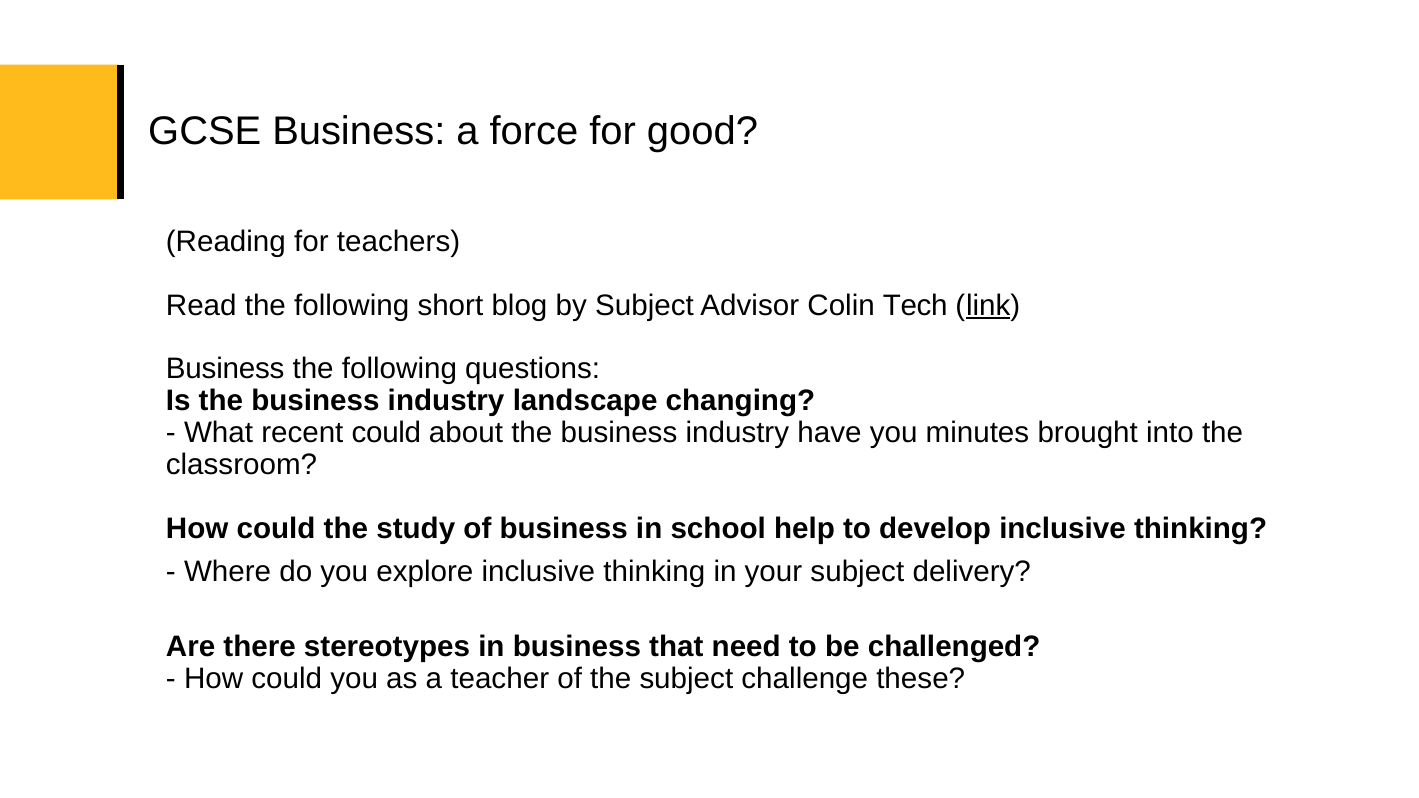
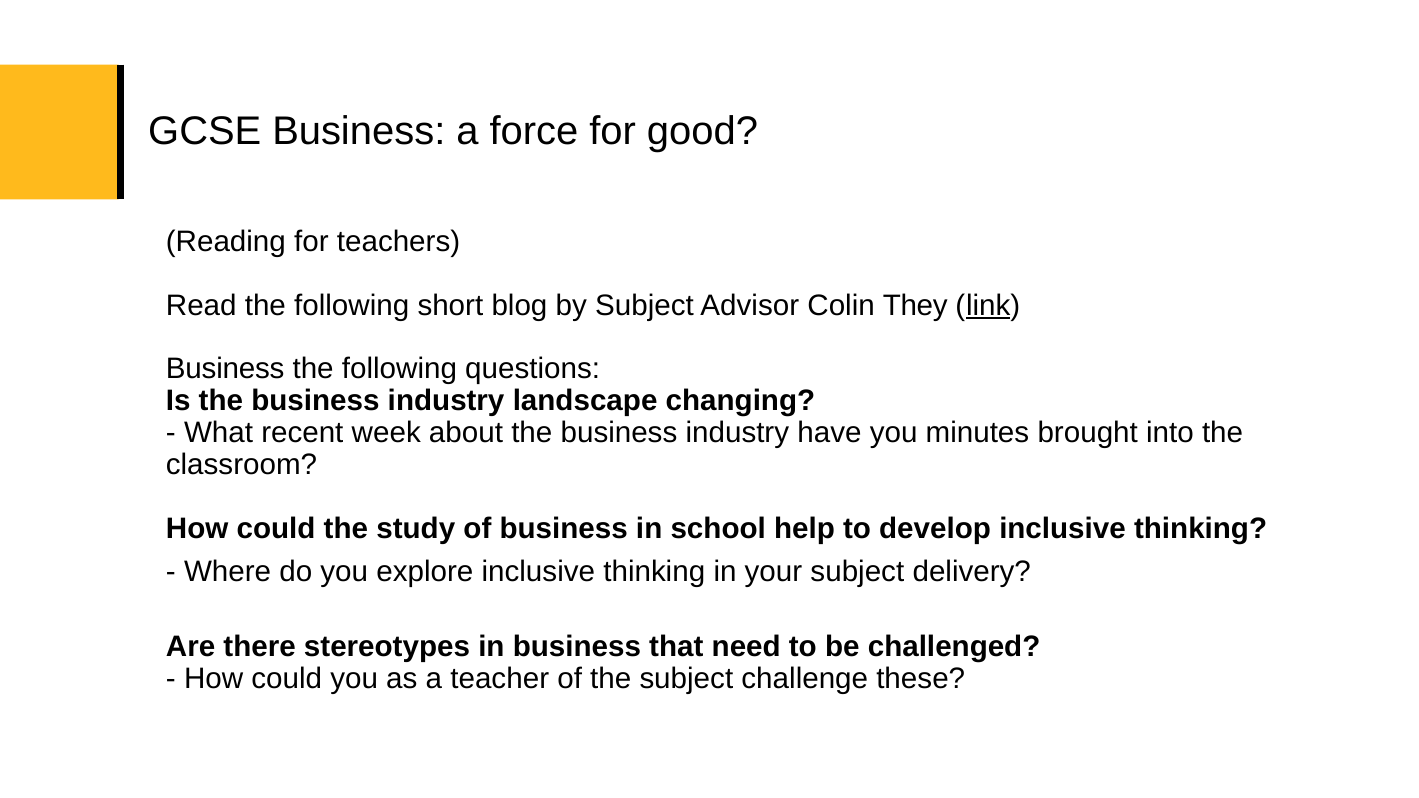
Tech: Tech -> They (915, 305)
recent could: could -> week (386, 433)
